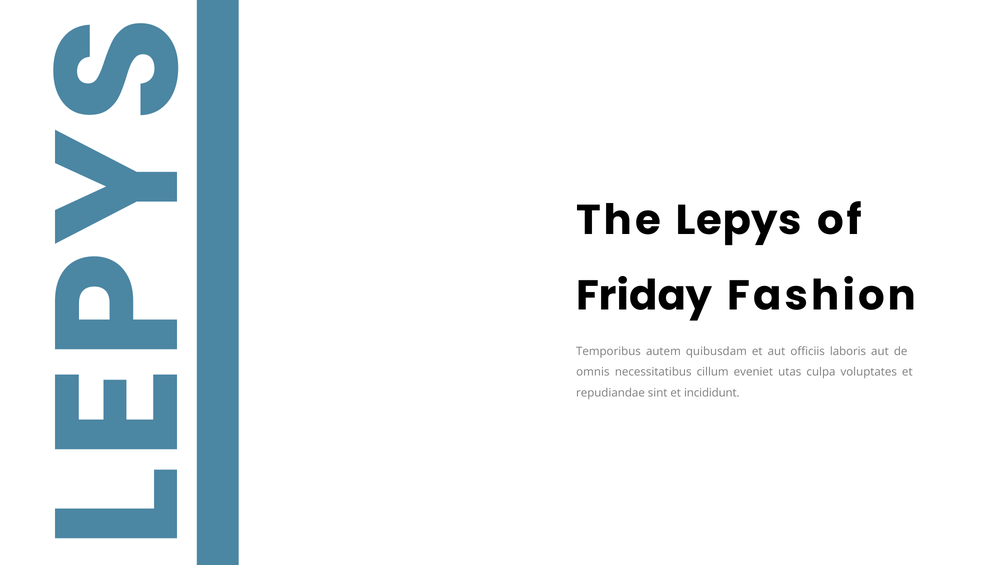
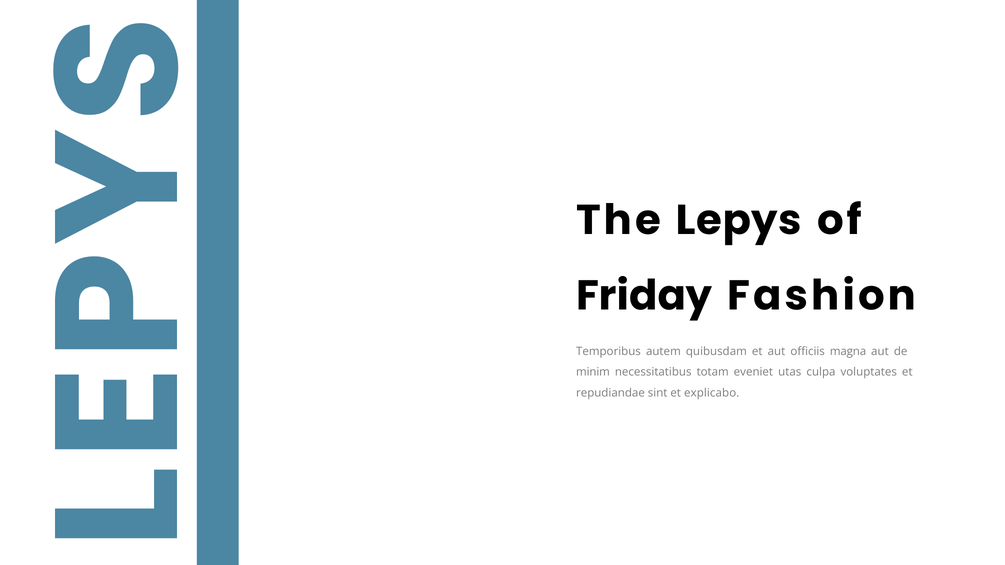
laboris: laboris -> magna (848, 352)
omnis: omnis -> minim (593, 372)
cillum: cillum -> totam (713, 372)
incididunt: incididunt -> explicabo (712, 393)
